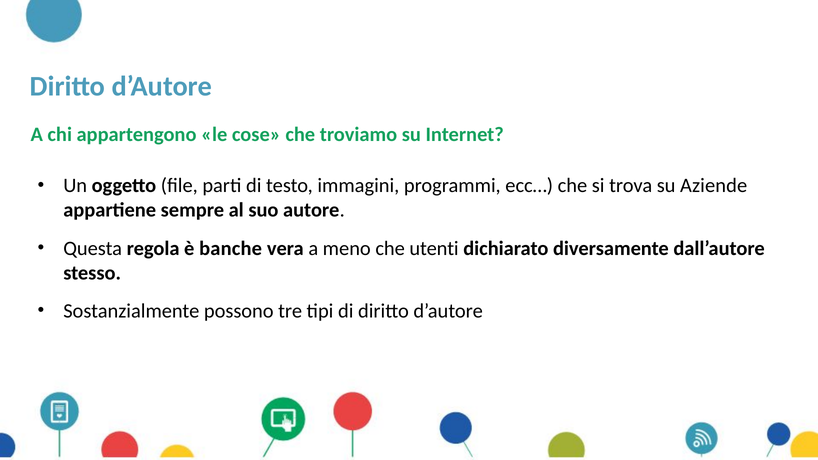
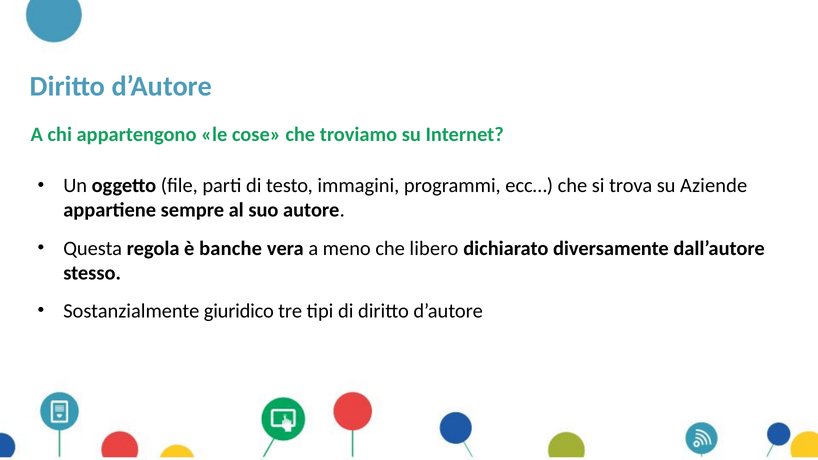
utenti: utenti -> libero (434, 248)
possono: possono -> giuridico (239, 311)
